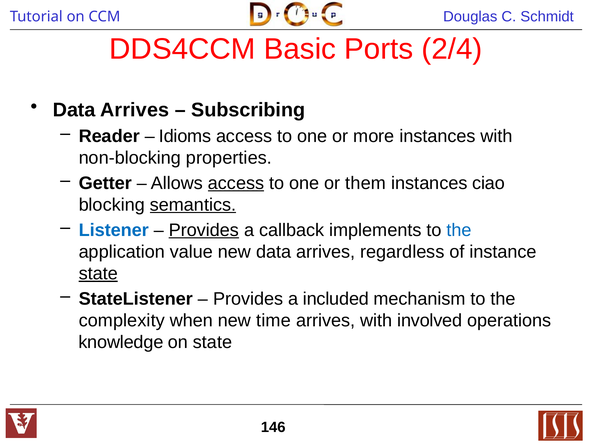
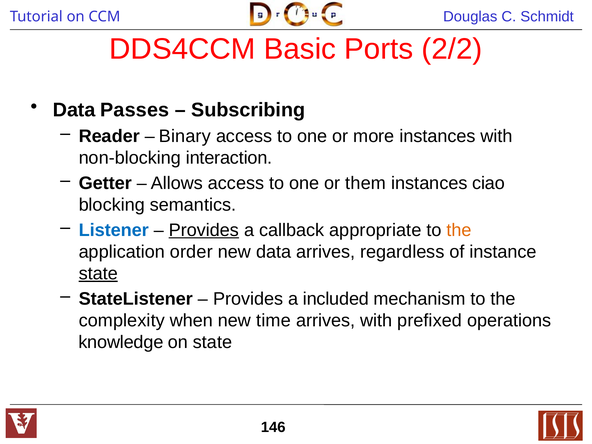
2/4: 2/4 -> 2/2 (452, 49)
Arrives: Arrives -> Passes (135, 110)
Idioms: Idioms -> Binary (185, 136)
properties: properties -> interaction (229, 158)
access underline: present -> none (236, 183)
semantics underline: present -> none (193, 205)
implements: implements -> appropriate (375, 230)
the colour: blue -> orange (459, 230)
value: value -> order (191, 252)
involved: involved -> prefixed (430, 321)
